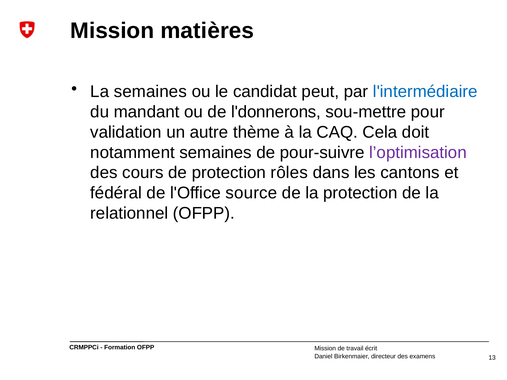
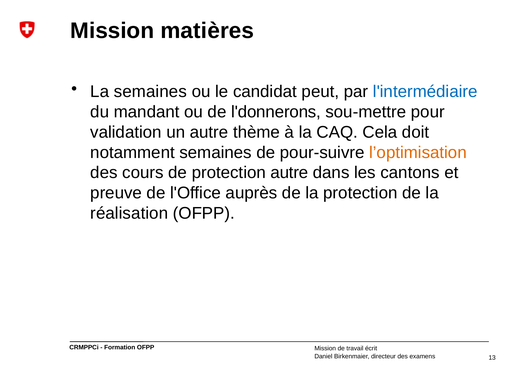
l’optimisation colour: purple -> orange (418, 153)
protection rôles: rôles -> autre (289, 173)
fédéral: fédéral -> preuve (116, 193)
source: source -> auprès (251, 193)
relationnel: relationnel -> réalisation (129, 213)
